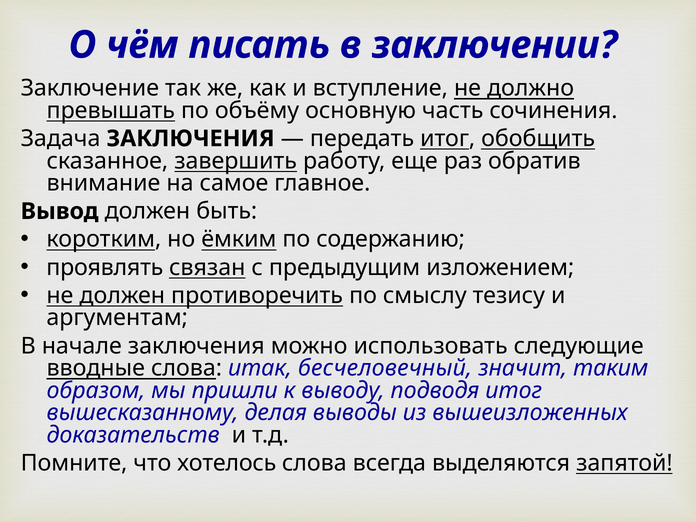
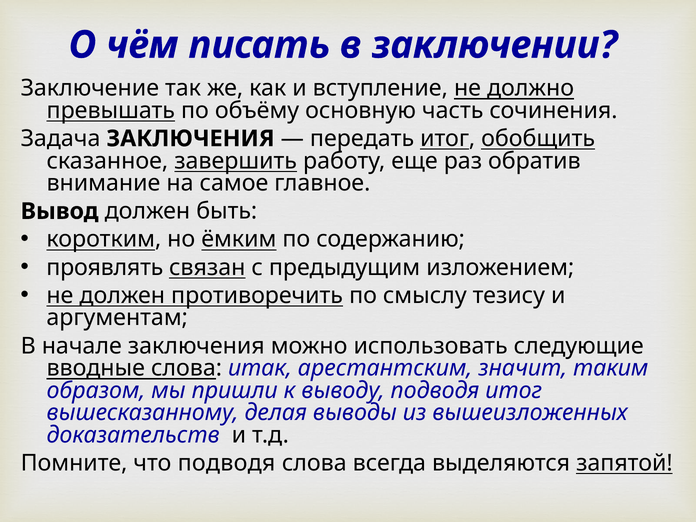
бесчеловечный: бесчеловечный -> арестантским (385, 368)
что хотелось: хотелось -> подводя (227, 463)
